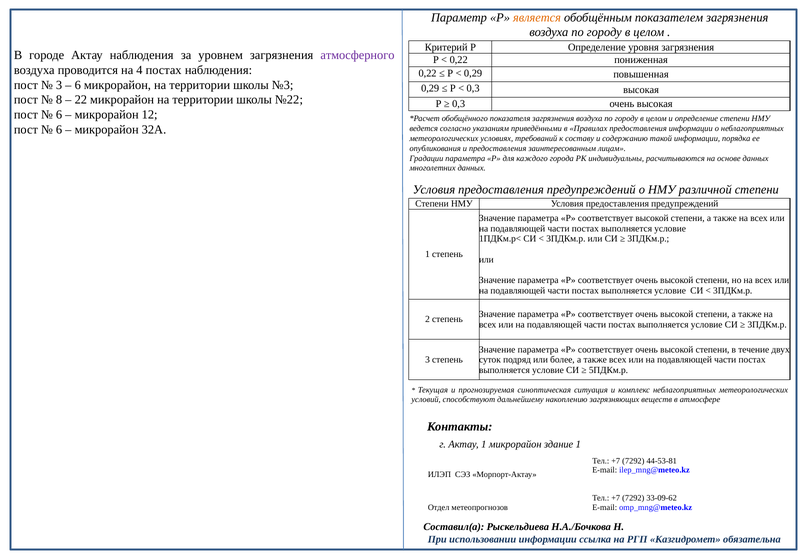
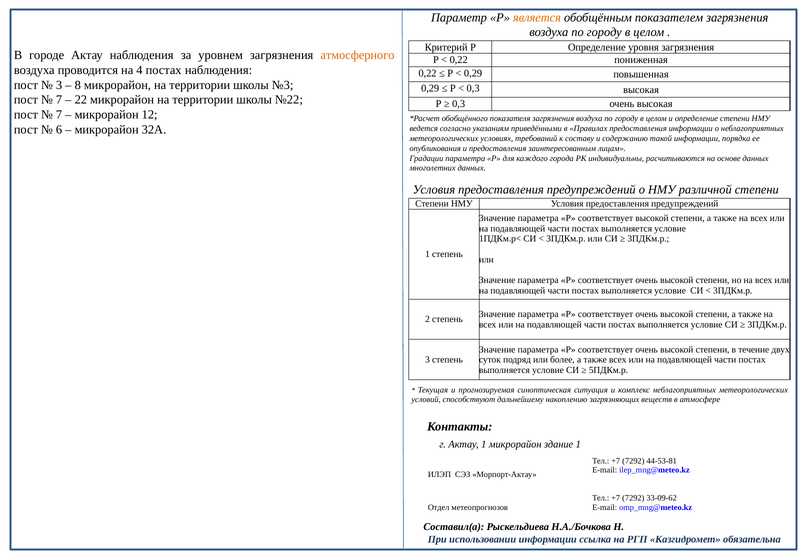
атмосферного colour: purple -> orange (357, 55)
6: 6 -> 8 (78, 85)
8: 8 -> 7 (59, 100)
6: 6 -> 7 (59, 115)
